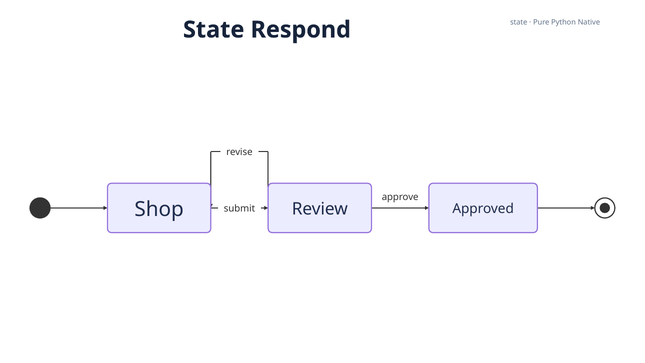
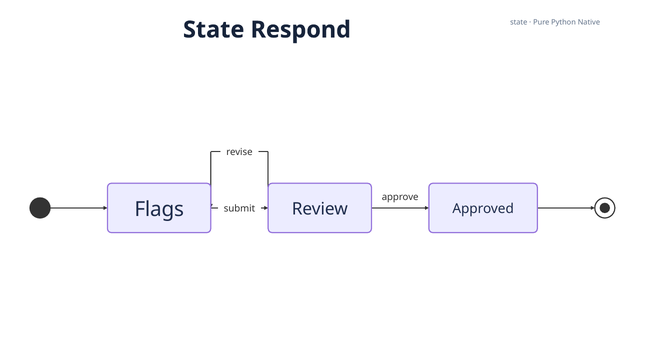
Shop: Shop -> Flags (159, 209)
